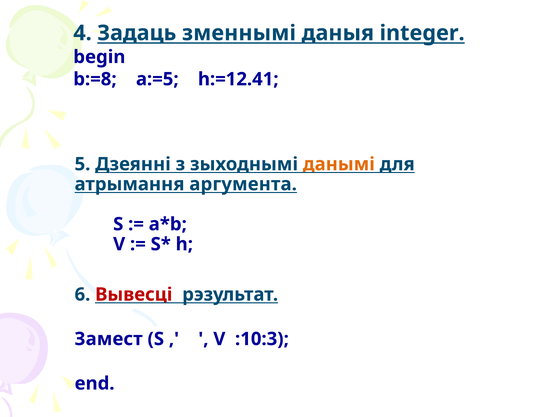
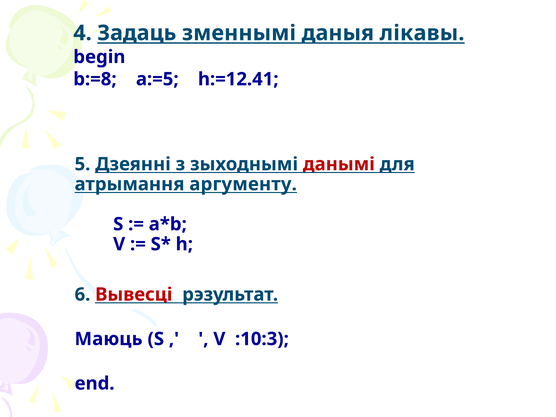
integer: integer -> лікавы (422, 33)
данымі colour: orange -> red (339, 164)
аргумента: аргумента -> аргументу (243, 184)
Замест: Замест -> Маюць (109, 339)
